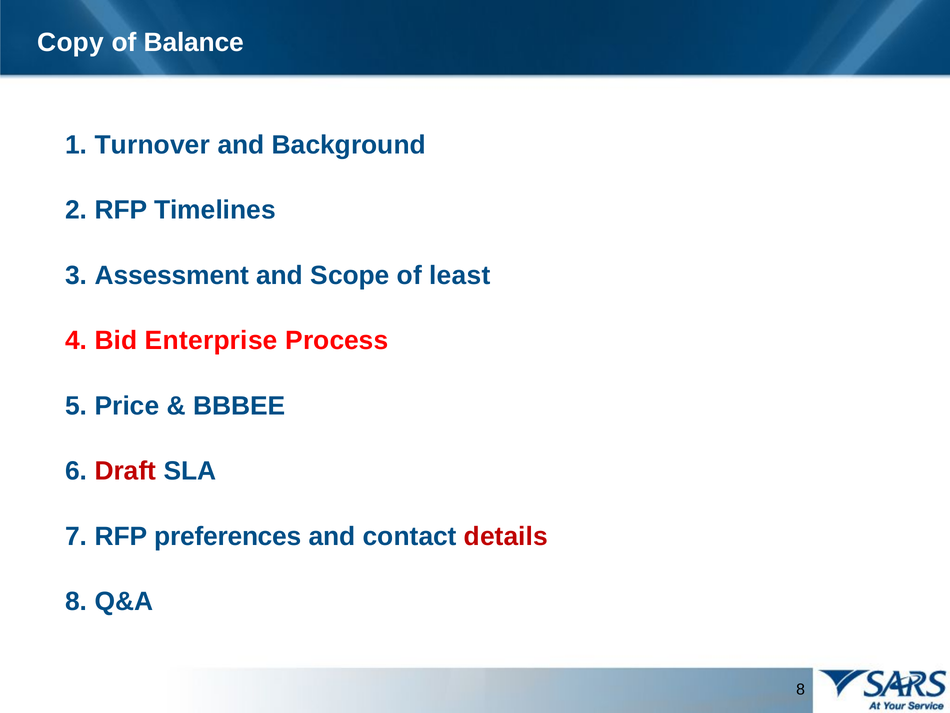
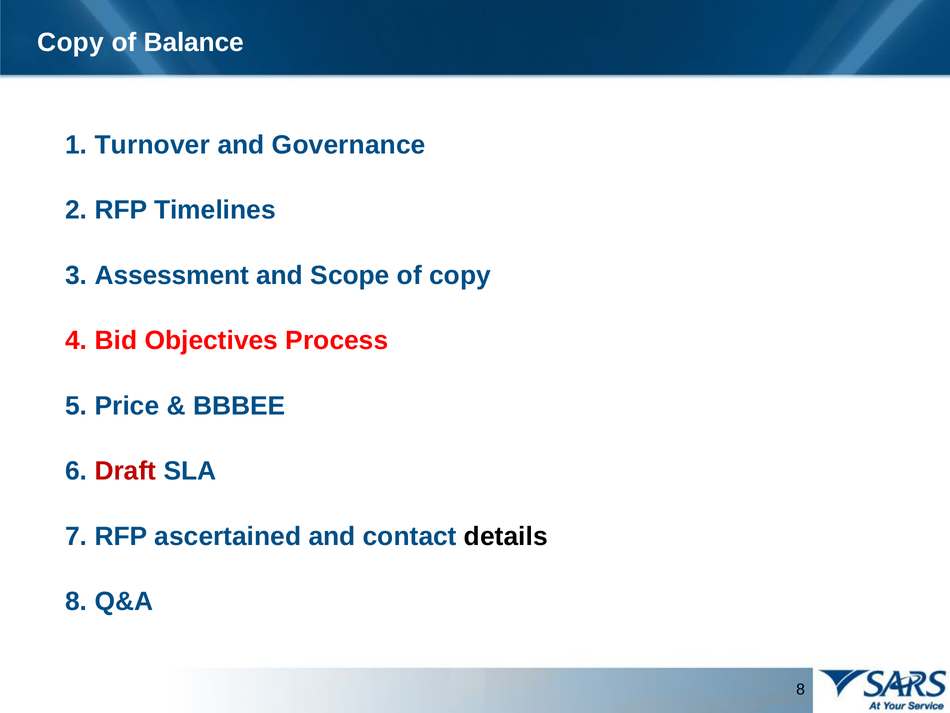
Background: Background -> Governance (349, 145)
of least: least -> copy (460, 275)
Enterprise: Enterprise -> Objectives (211, 340)
preferences: preferences -> ascertained (228, 536)
details colour: red -> black (506, 536)
